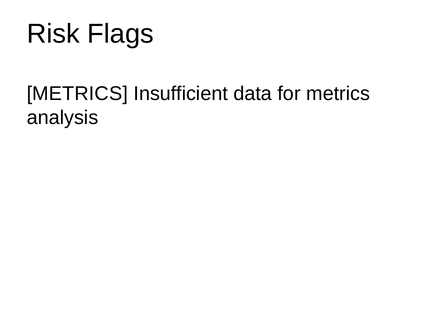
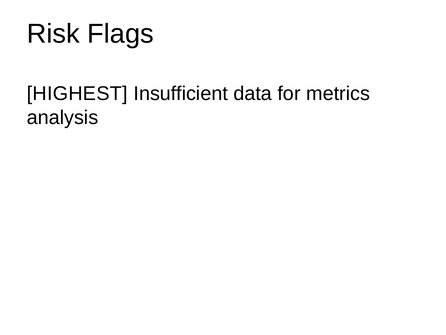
METRICS: METRICS -> HIGHEST (77, 94)
